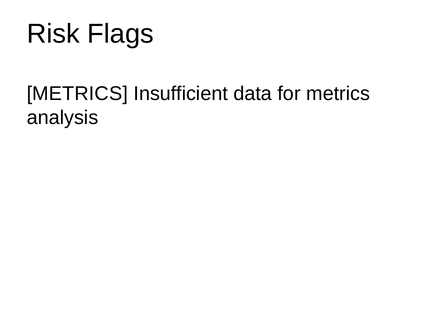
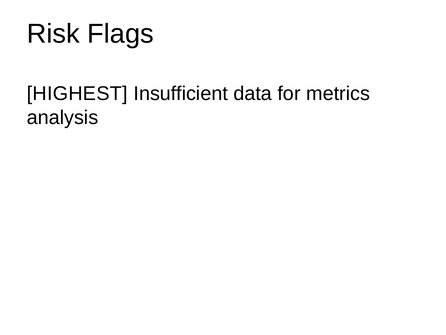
METRICS: METRICS -> HIGHEST (77, 94)
